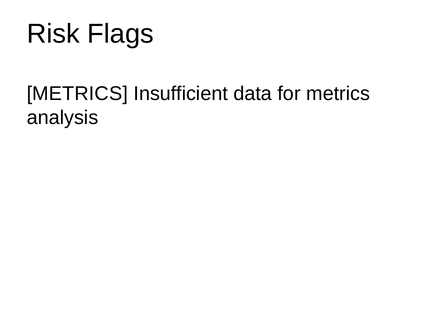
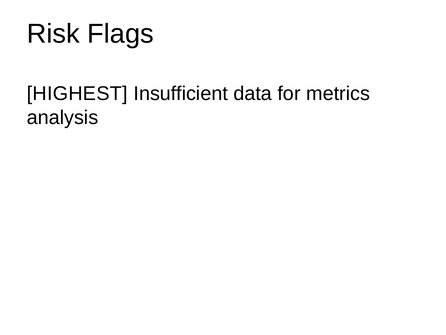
METRICS: METRICS -> HIGHEST (77, 94)
